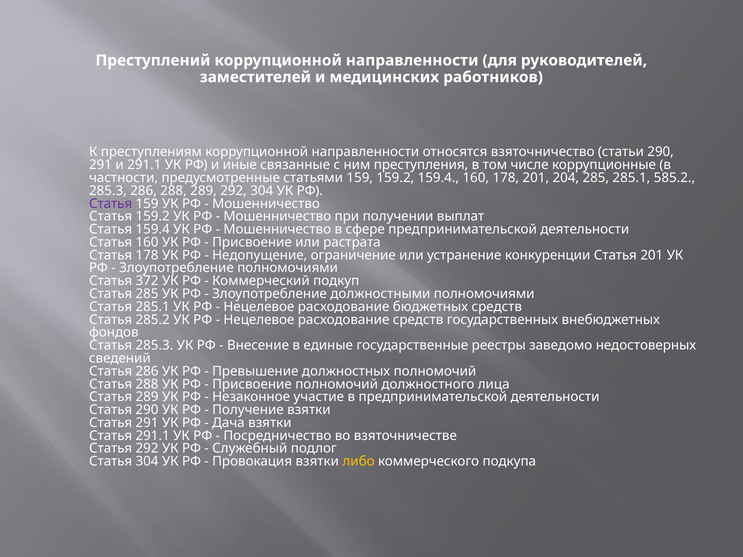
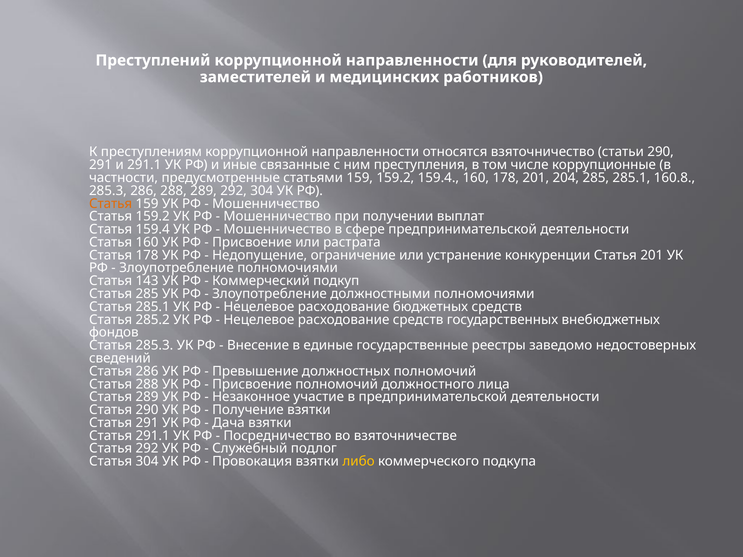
585.2: 585.2 -> 160.8 (674, 178)
Статья colour: purple -> orange (111, 204)
372: 372 -> 143 (147, 281)
